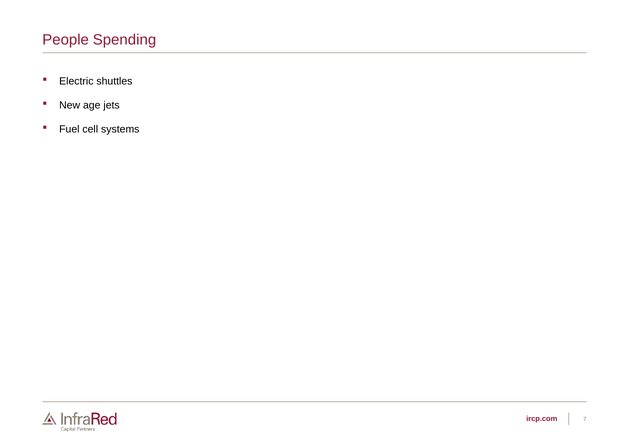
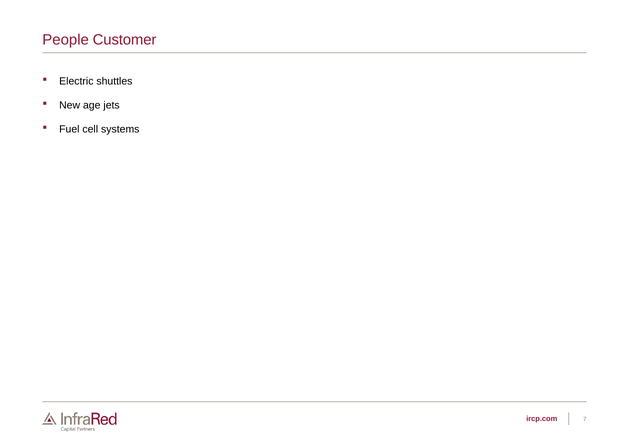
Spending: Spending -> Customer (125, 40)
